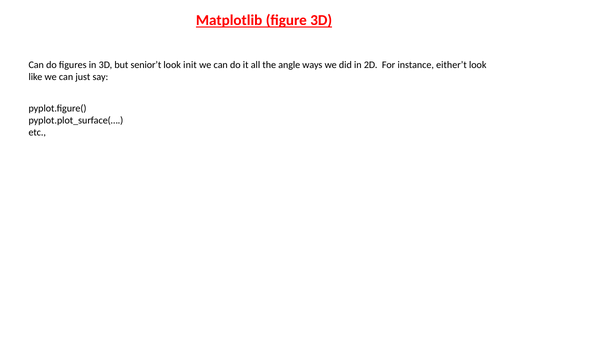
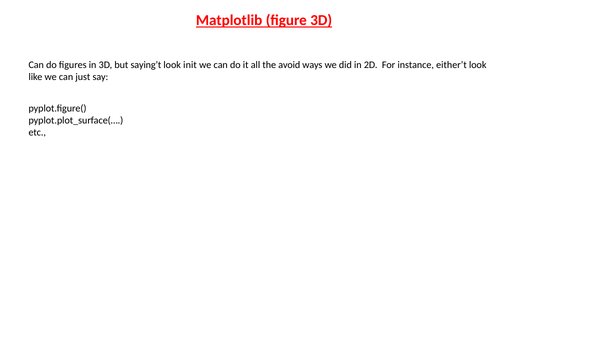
senior’t: senior’t -> saying’t (146, 65)
angle: angle -> avoid (289, 65)
